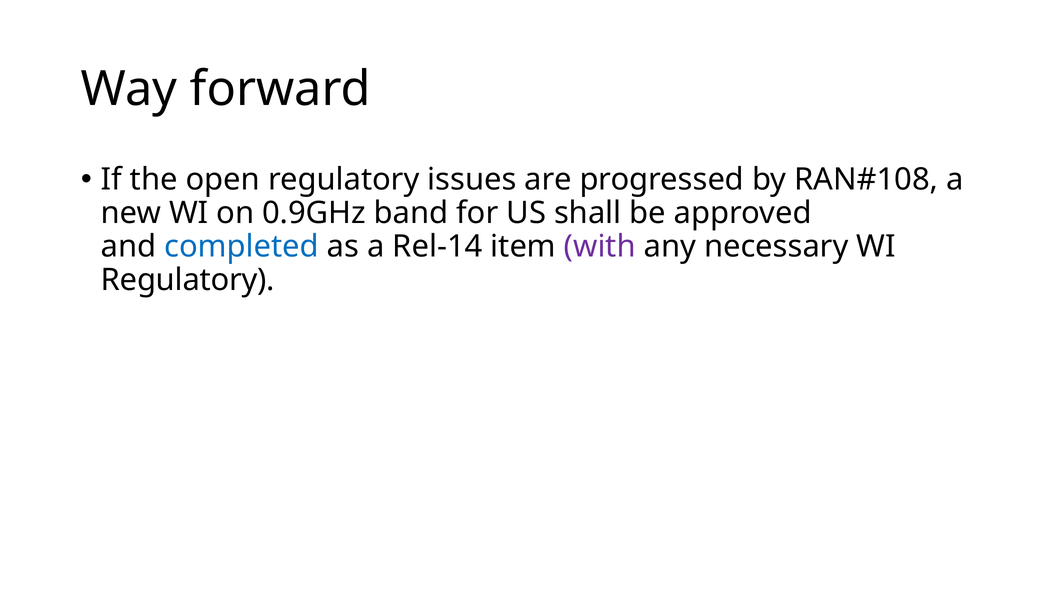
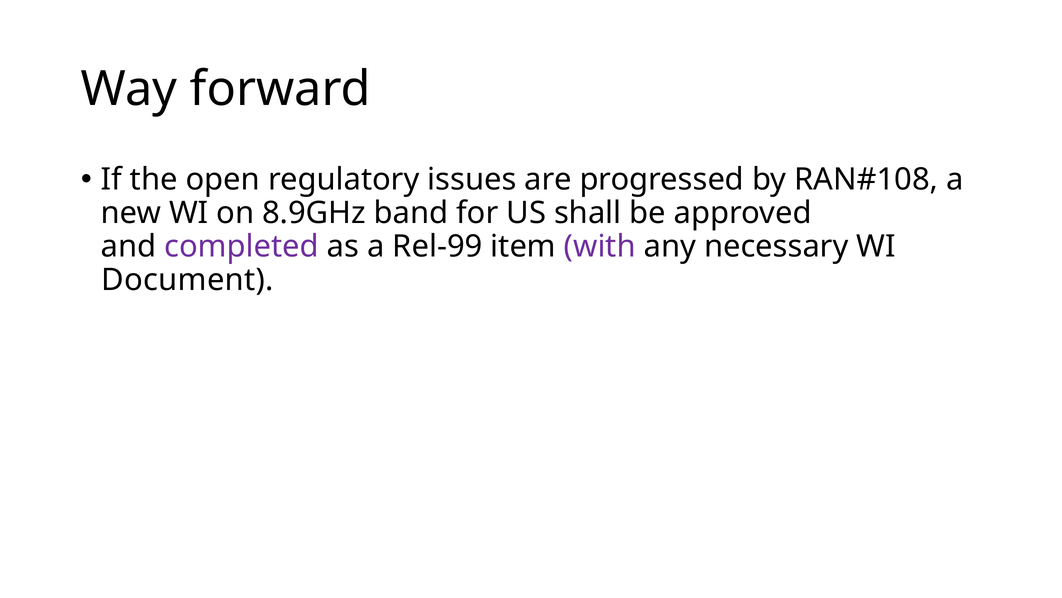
0.9GHz: 0.9GHz -> 8.9GHz (314, 213)
completed colour: blue -> purple (242, 246)
Rel-14: Rel-14 -> Rel-99 (437, 246)
Regulatory: Regulatory -> Document (187, 280)
